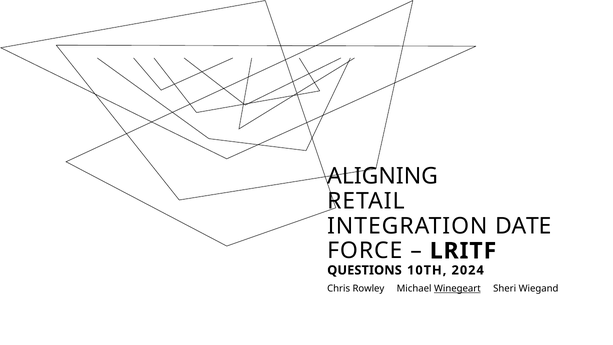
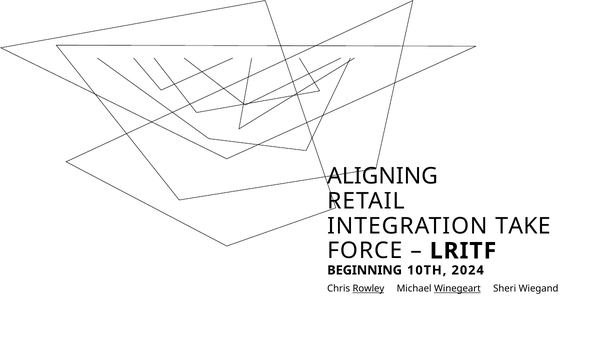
DATE: DATE -> TAKE (523, 226)
QUESTIONS: QUESTIONS -> BEGINNING (365, 270)
Rowley underline: none -> present (368, 288)
